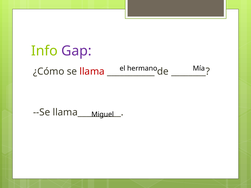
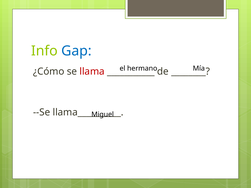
Gap colour: purple -> blue (76, 51)
